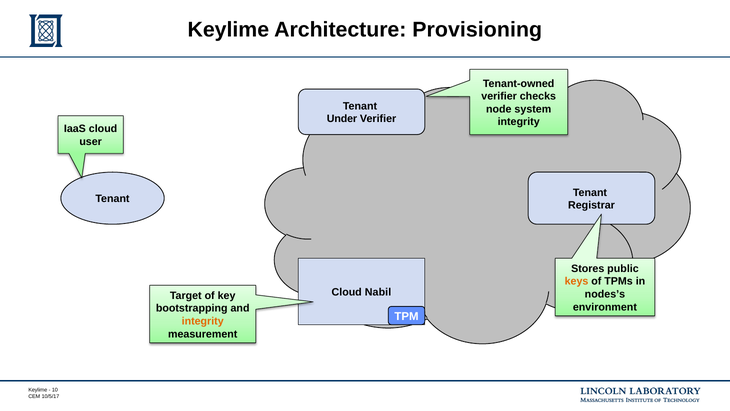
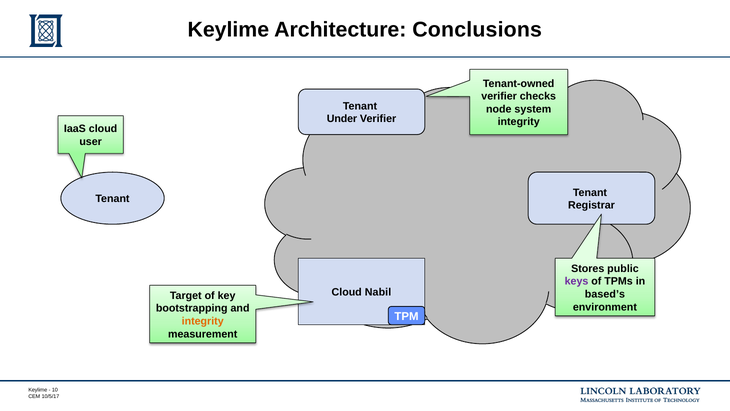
Provisioning: Provisioning -> Conclusions (477, 30)
keys colour: orange -> purple (577, 281)
nodes’s: nodes’s -> based’s (605, 294)
